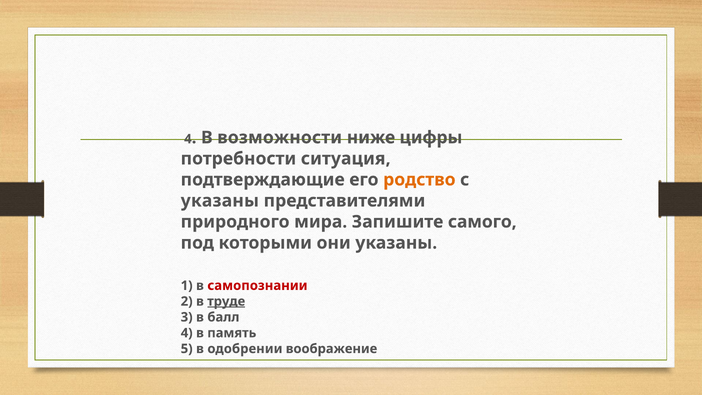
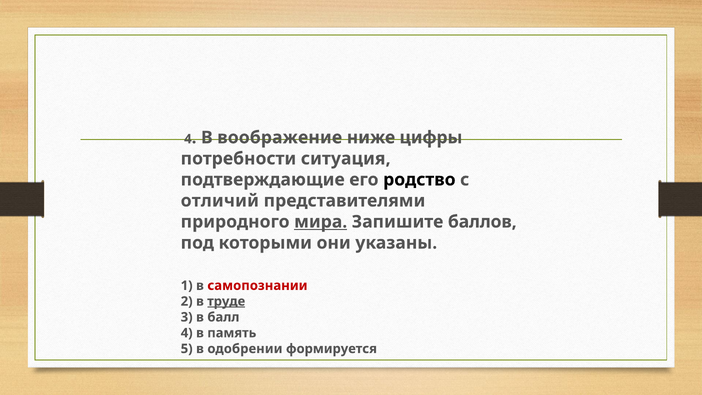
возможности: возможности -> воображение (280, 137)
родство colour: orange -> black (419, 180)
указаны: указаны -> отличий (220, 201)
мира underline: none -> present (321, 222)
самого: самого -> баллов (482, 222)
воображение: воображение -> формируется (331, 349)
